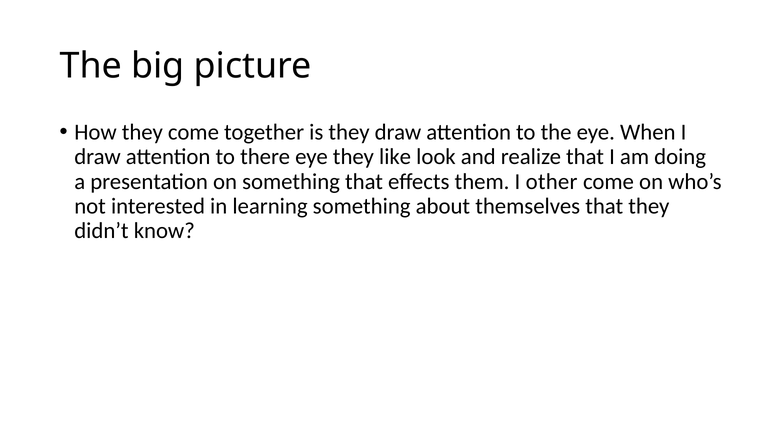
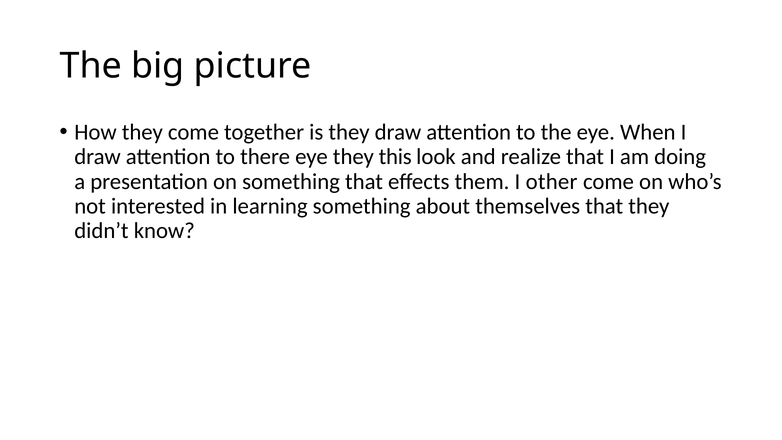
like: like -> this (395, 157)
